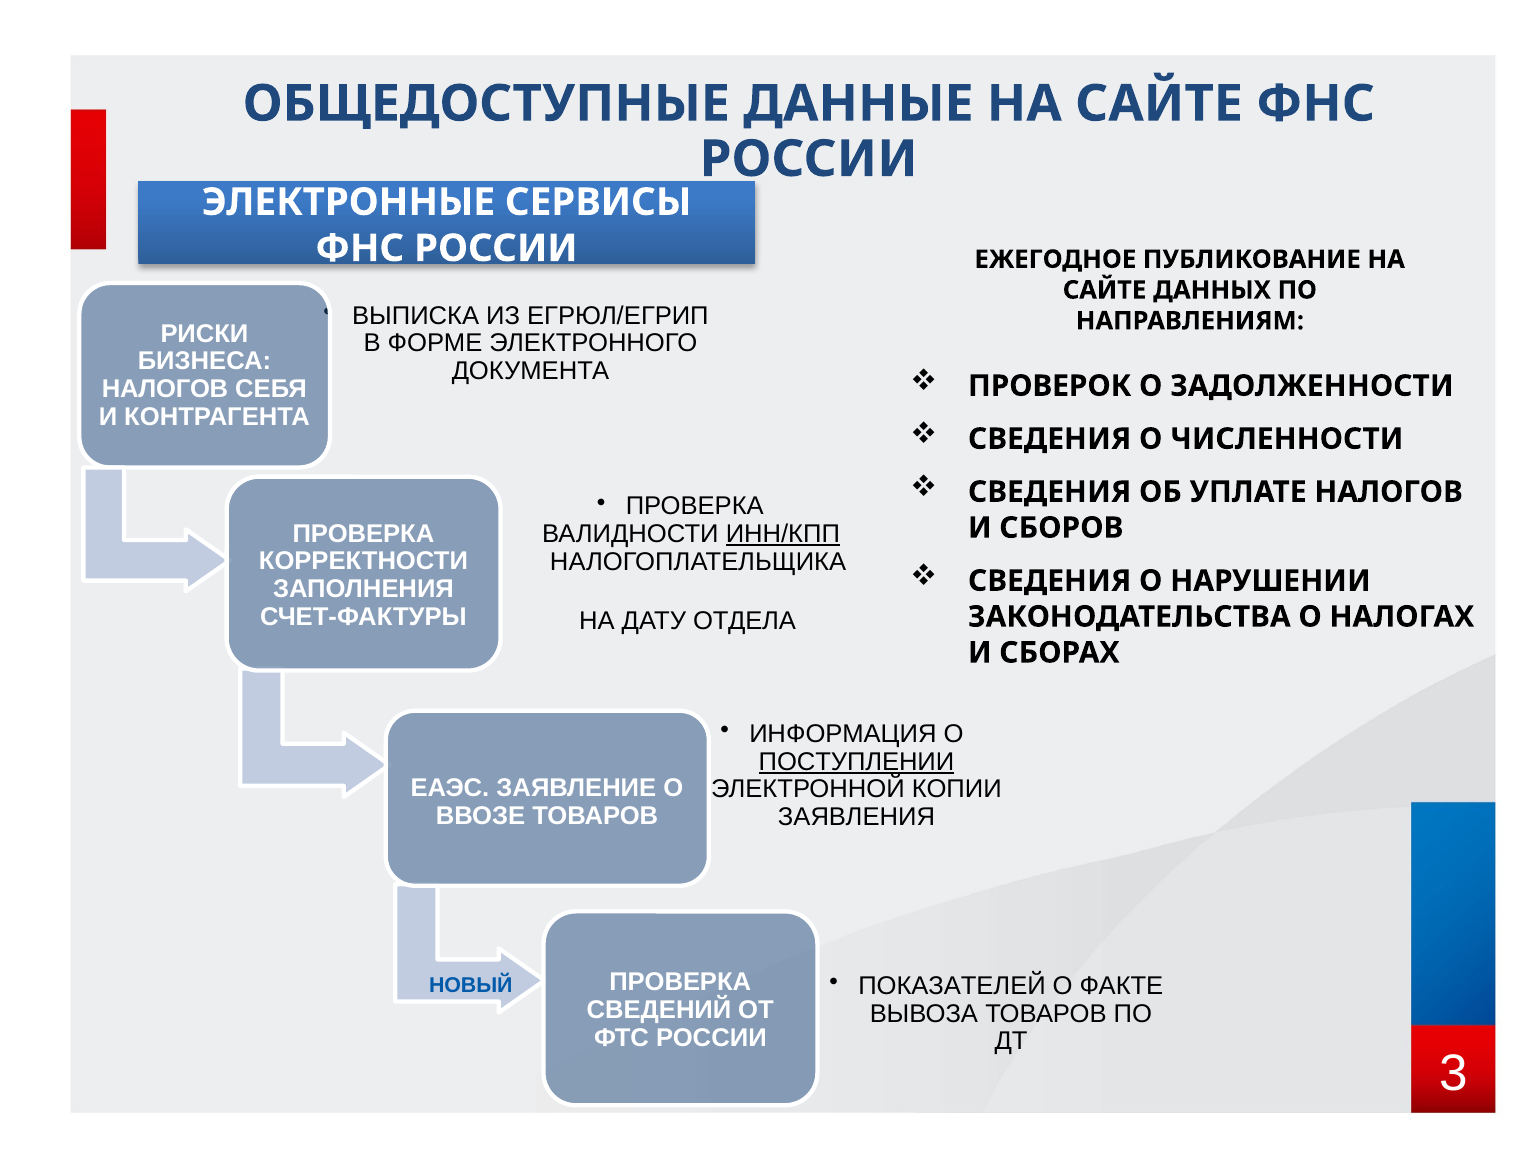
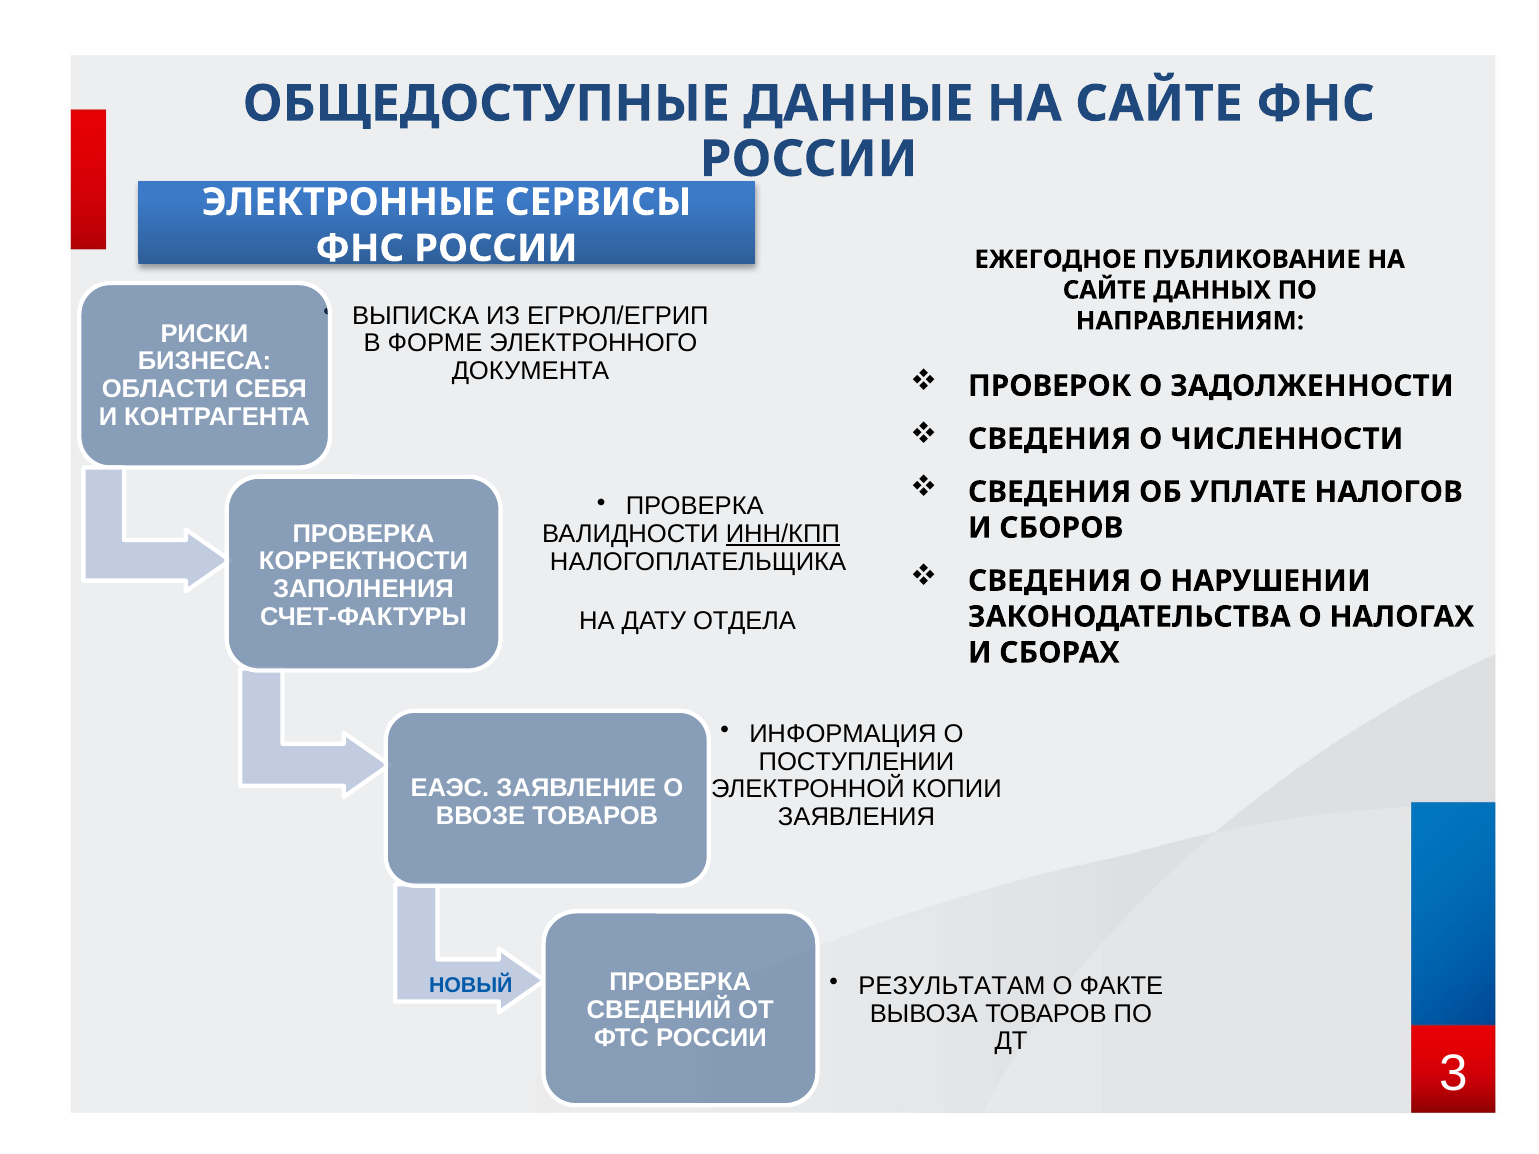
НАЛОГОВ: НАЛОГОВ -> ОБЛАСТИ (165, 389)
ПОСТУПЛЕНИИ underline: present -> none (856, 762)
ПОКАЗАТЕЛЕЙ: ПОКАЗАТЕЛЕЙ -> РЕЗУЛЬТАТАМ (952, 986)
